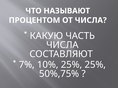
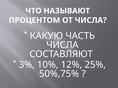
7%: 7% -> 3% (27, 65)
10% 25%: 25% -> 12% (71, 65)
